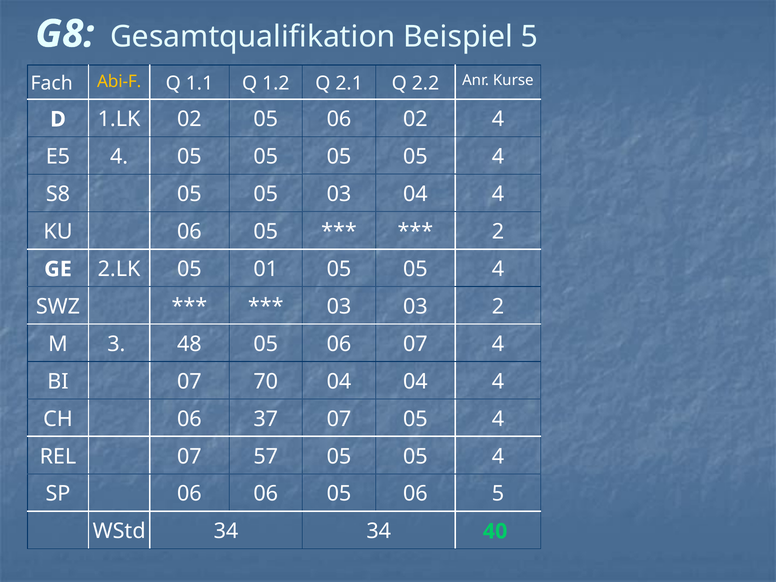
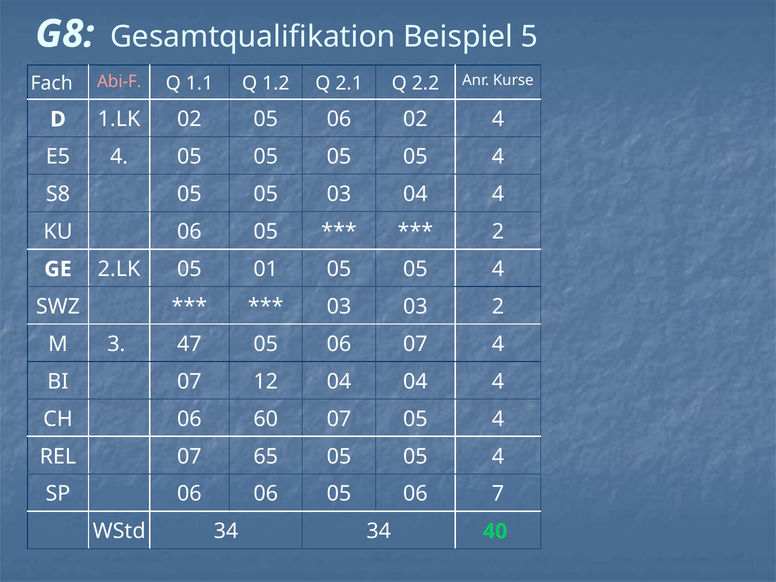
Abi-F colour: yellow -> pink (119, 82)
48: 48 -> 47 (189, 344)
70: 70 -> 12 (266, 381)
37: 37 -> 60 (266, 419)
57: 57 -> 65 (266, 456)
06 5: 5 -> 7 (498, 494)
